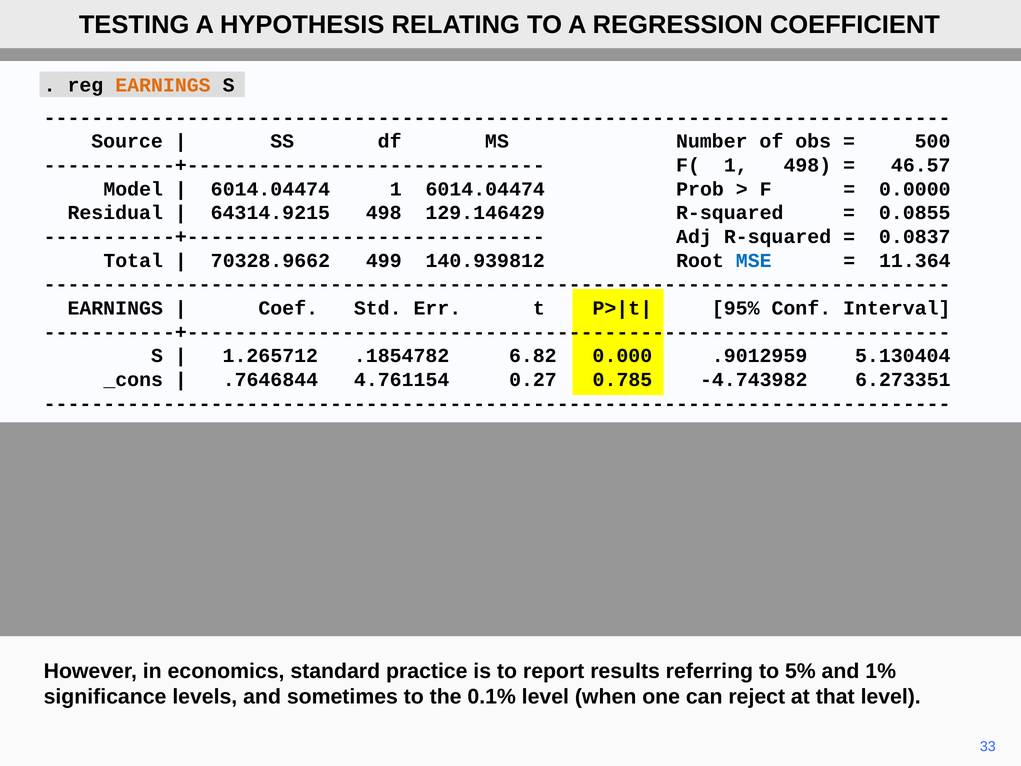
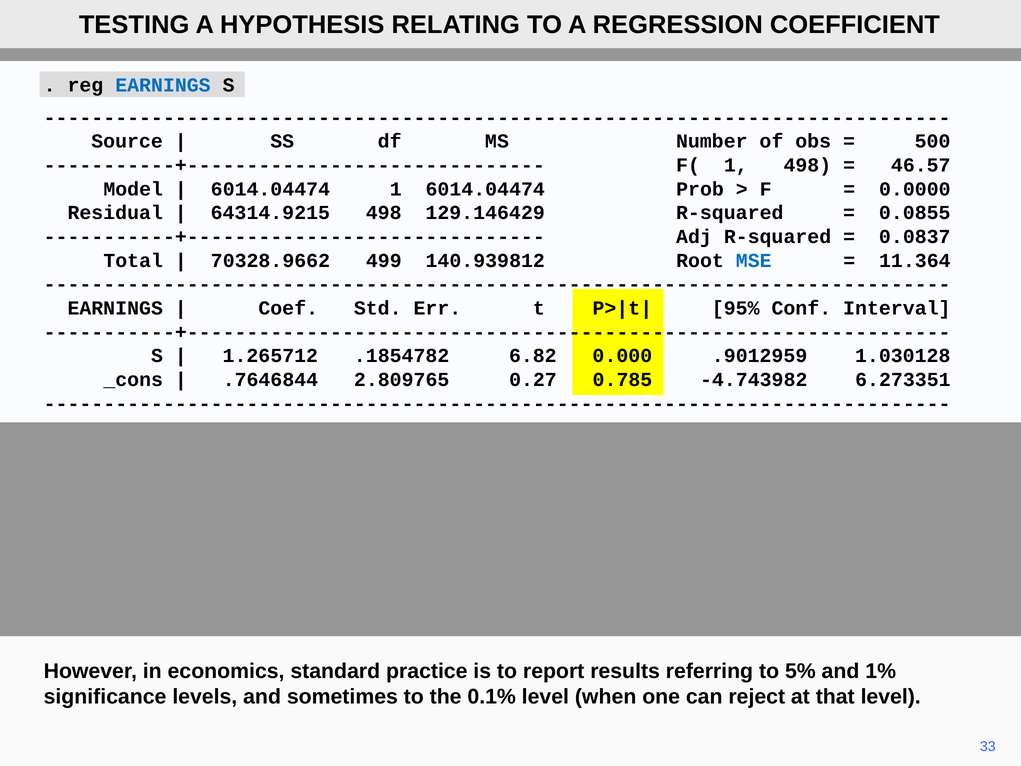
EARNINGS colour: orange -> blue (163, 85)
5.130404: 5.130404 -> 1.030128 (903, 356)
4.761154: 4.761154 -> 2.809765 (402, 380)
